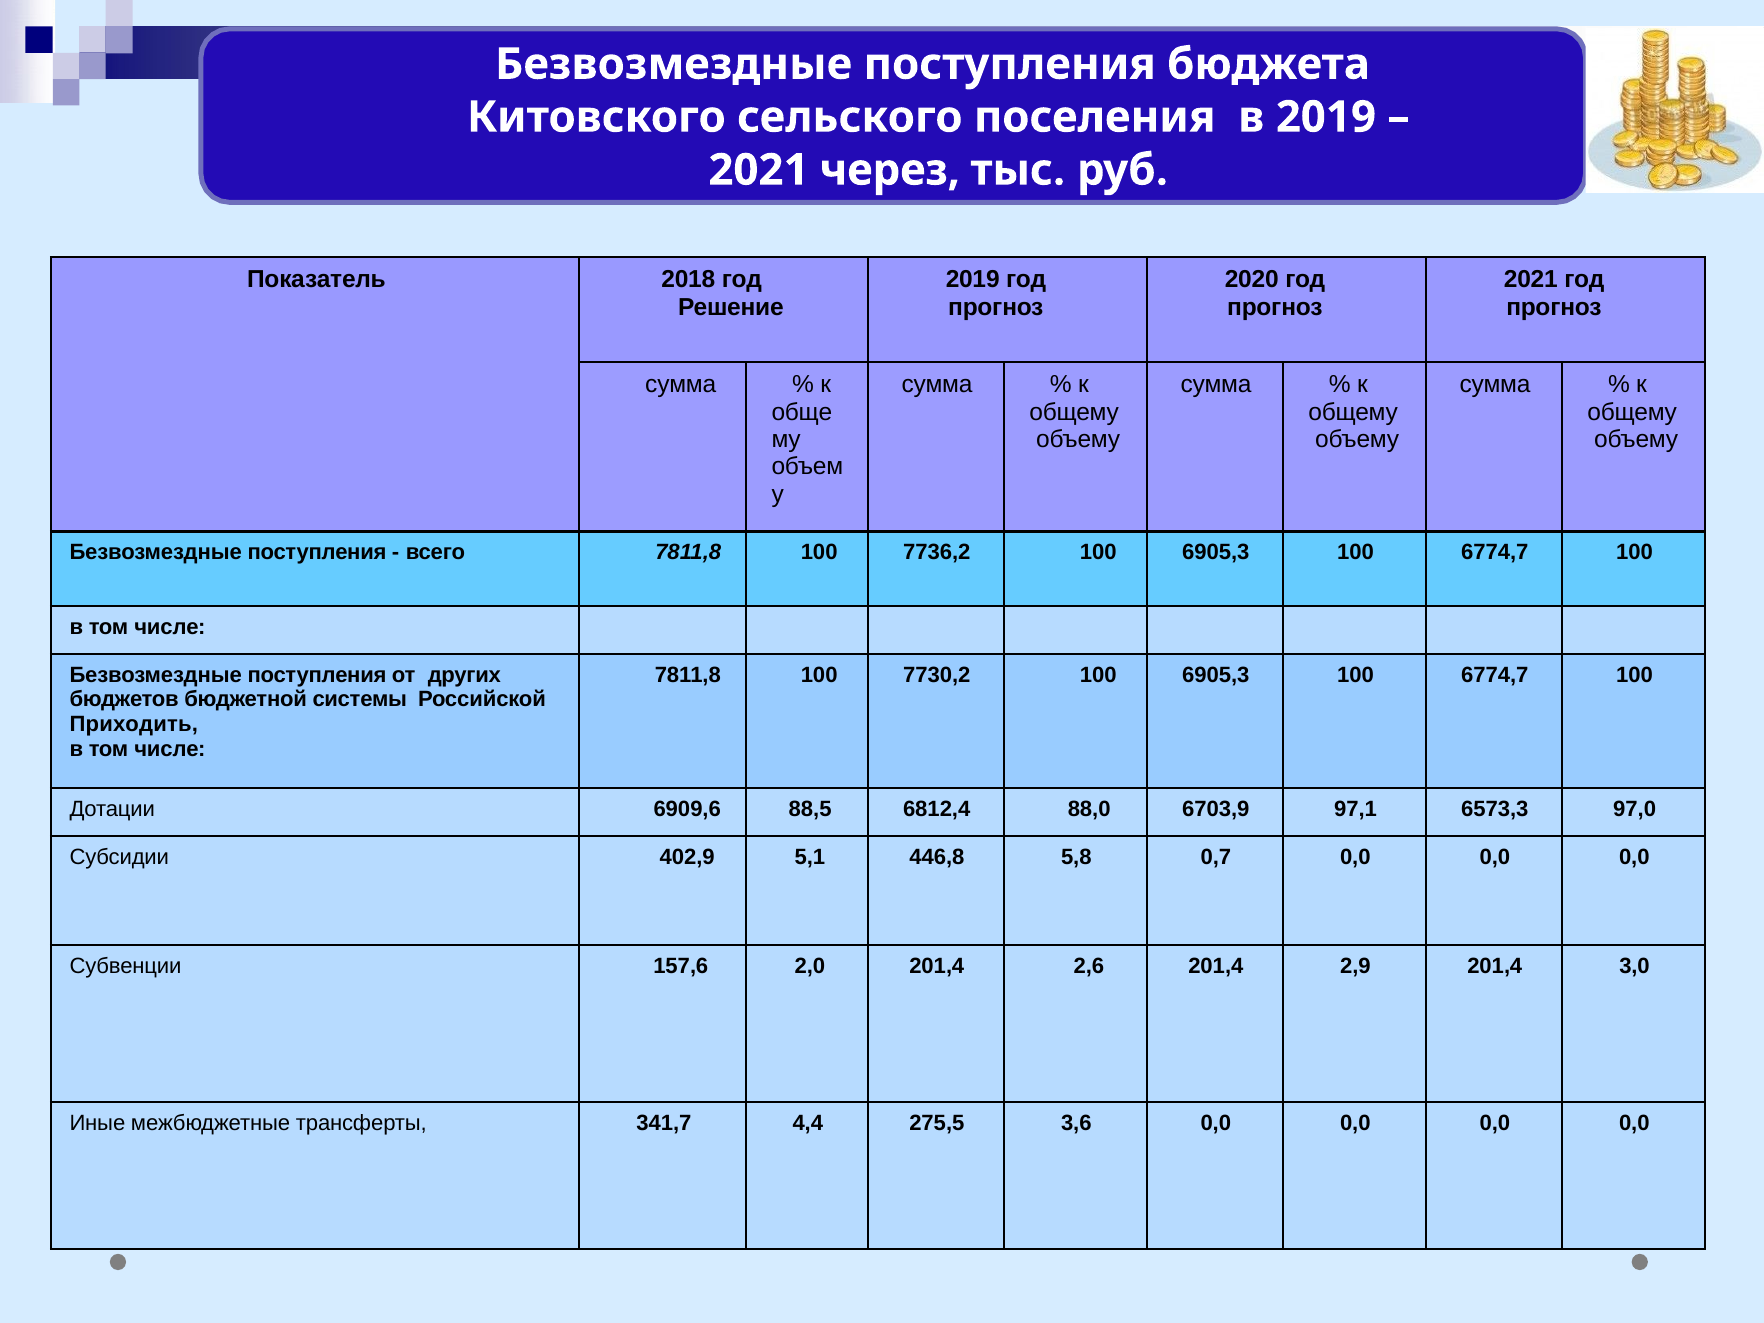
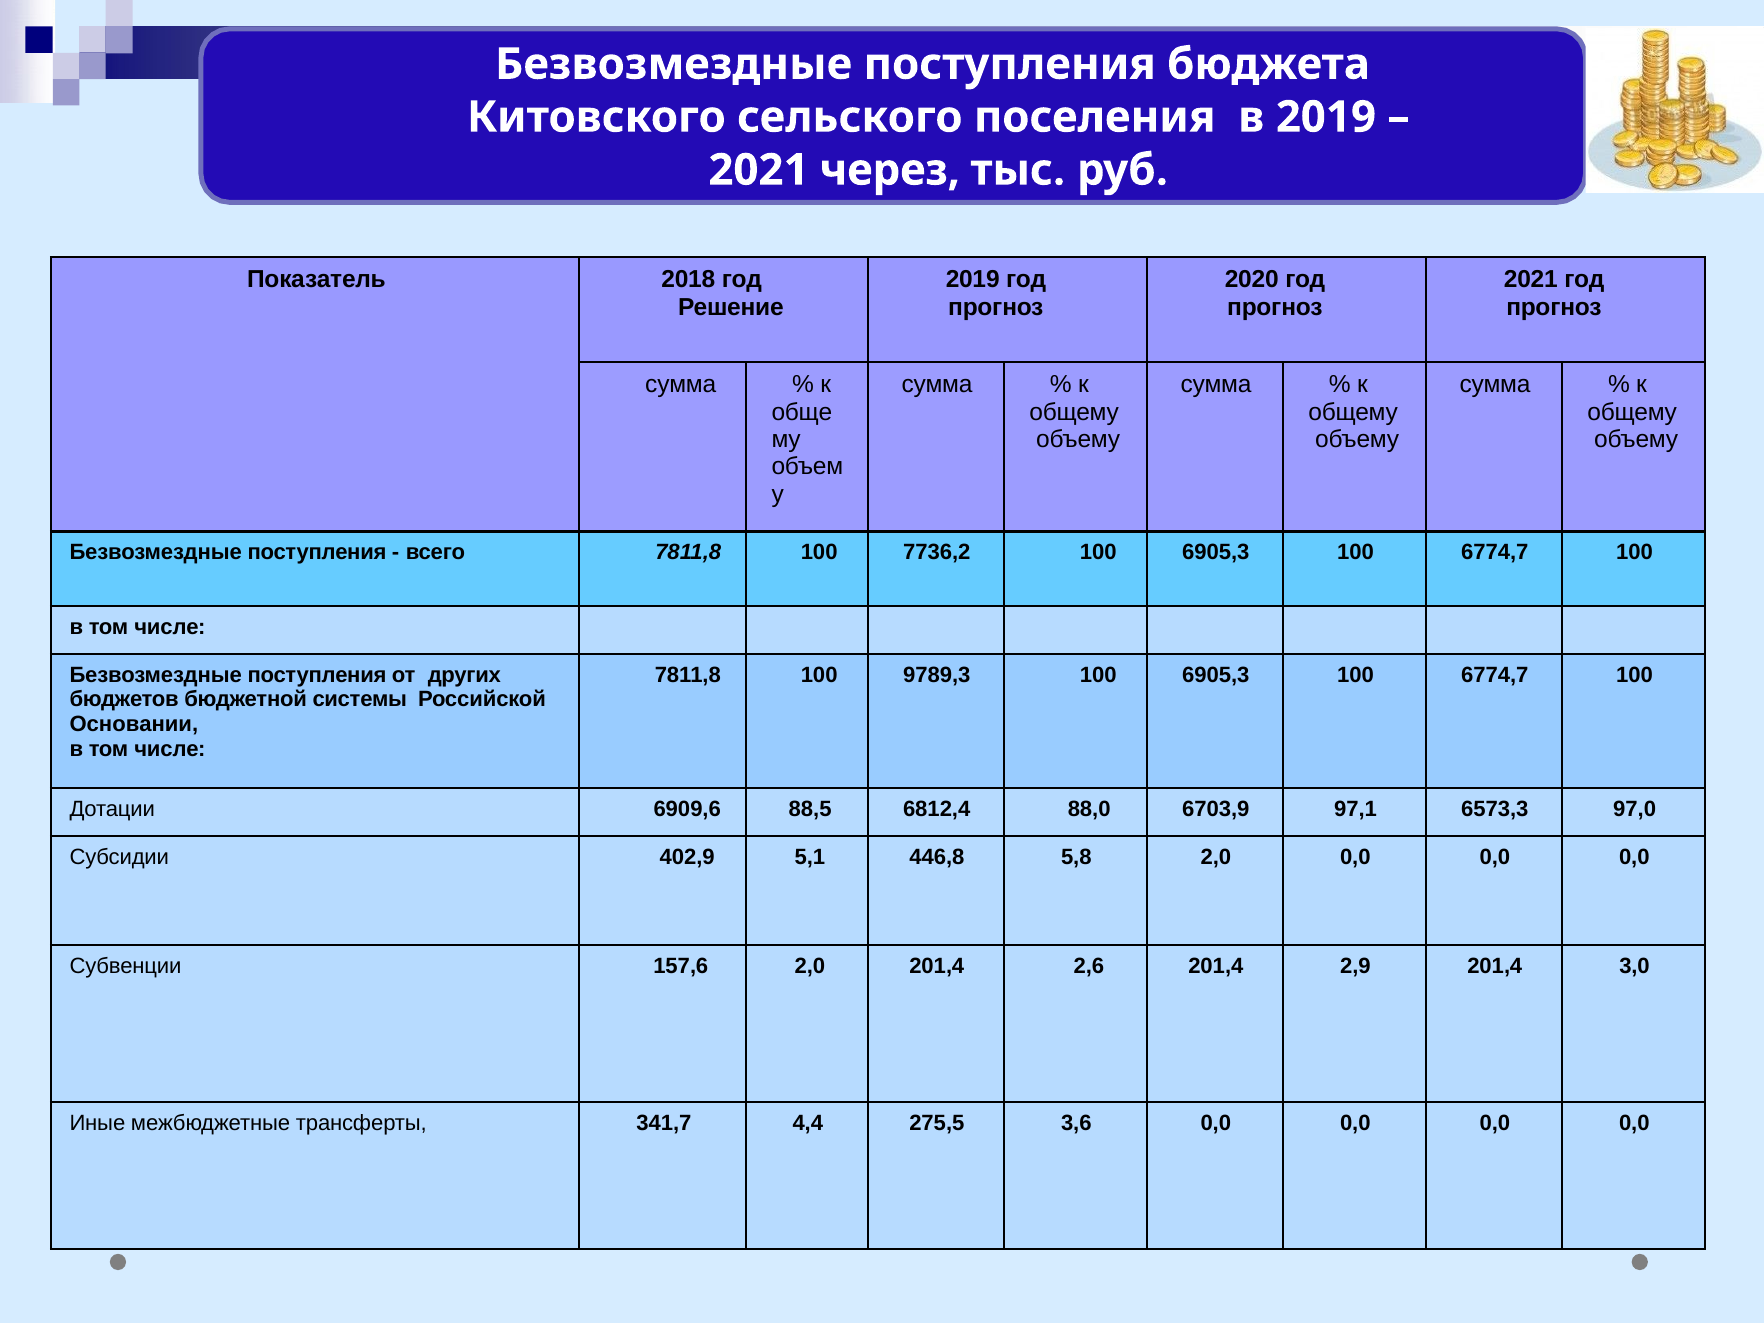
7730,2: 7730,2 -> 9789,3 (937, 675)
Приходить: Приходить -> Основании (134, 724)
5,8 0,7: 0,7 -> 2,0 (1216, 857)
